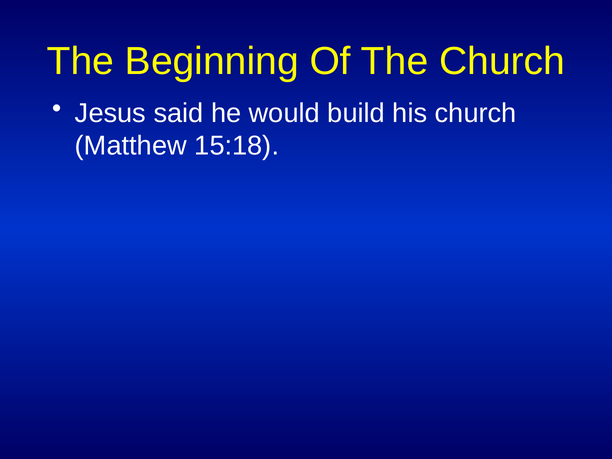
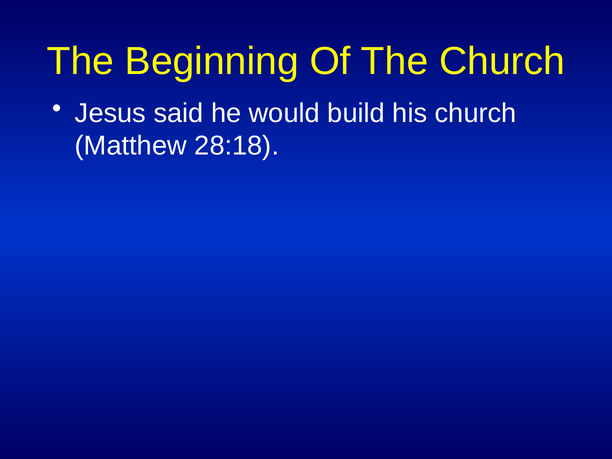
15:18: 15:18 -> 28:18 (237, 146)
